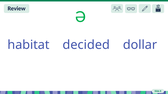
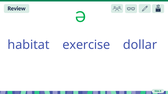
decided: decided -> exercise (86, 45)
